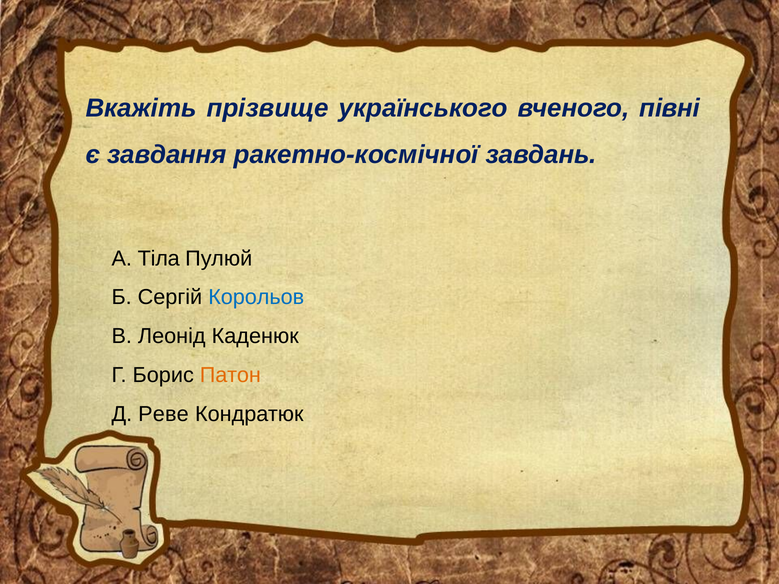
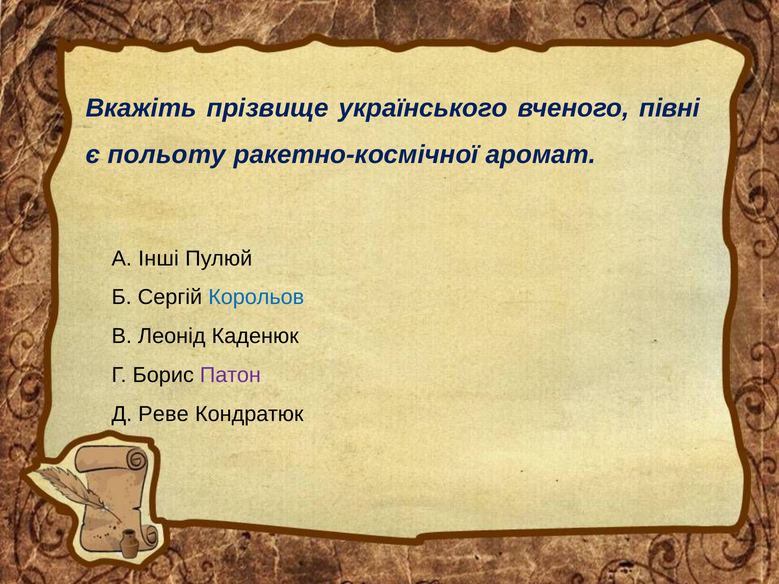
завдання: завдання -> польоту (167, 155)
завдань: завдань -> аромат (541, 155)
Тіла: Тіла -> Інші (159, 258)
Патон colour: orange -> purple (230, 375)
